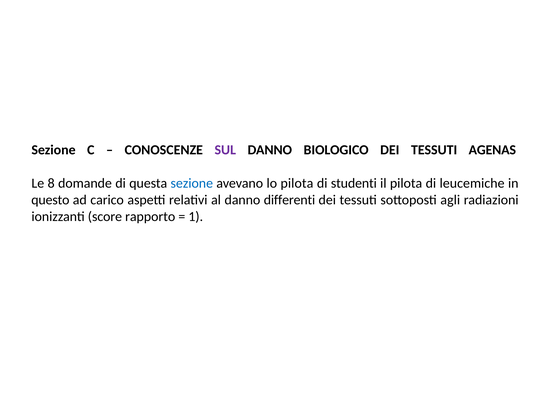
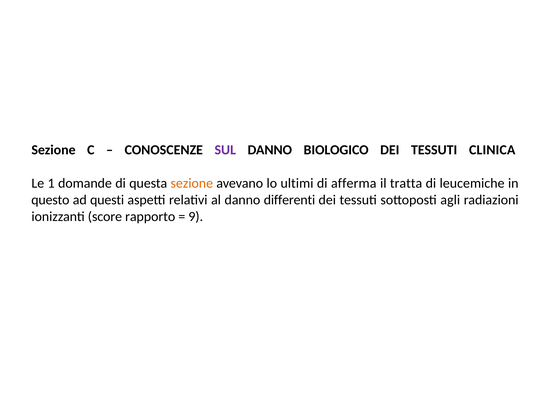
AGENAS: AGENAS -> CLINICA (492, 150)
8: 8 -> 1 (51, 183)
sezione colour: blue -> orange (192, 183)
lo pilota: pilota -> ultimi (297, 183)
studenti: studenti -> afferma (354, 183)
il pilota: pilota -> tratta (406, 183)
carico: carico -> questi (107, 200)
1: 1 -> 9 (196, 217)
